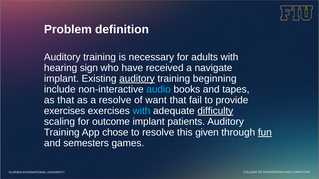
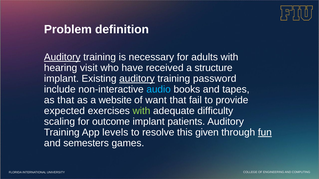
Auditory underline: none -> present (62, 57)
sign: sign -> visit (89, 68)
navigate: navigate -> structure (214, 68)
beginning: beginning -> password (215, 79)
a resolve: resolve -> website (115, 100)
exercises: exercises -> expected (64, 111)
with colour: light blue -> light green (141, 111)
difficulty underline: present -> none (215, 111)
chose: chose -> levels (115, 133)
